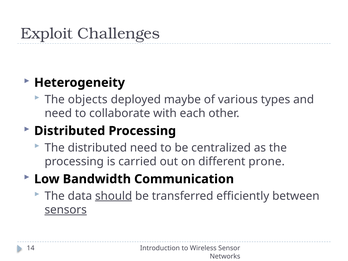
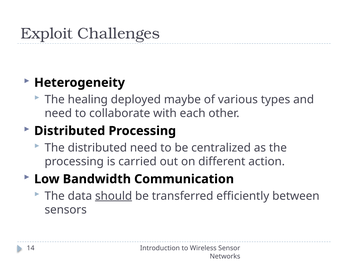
objects: objects -> healing (88, 99)
prone: prone -> action (267, 162)
sensors underline: present -> none (66, 210)
